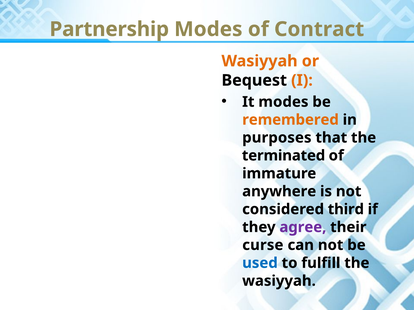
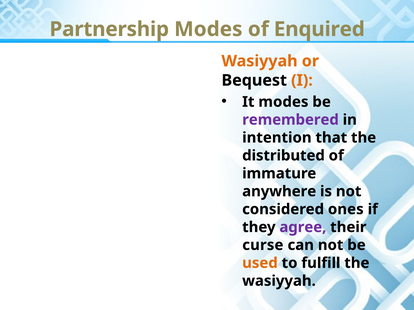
Contract: Contract -> Enquired (319, 29)
remembered colour: orange -> purple (290, 120)
purposes: purposes -> intention (277, 138)
terminated: terminated -> distributed (283, 156)
third: third -> ones (346, 210)
used colour: blue -> orange (260, 263)
